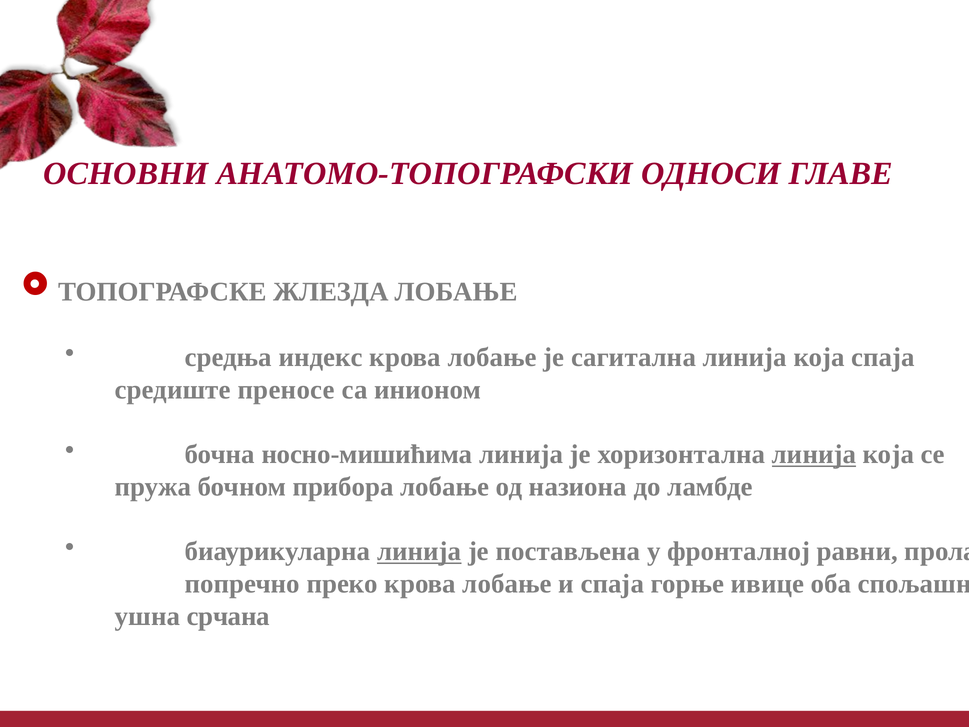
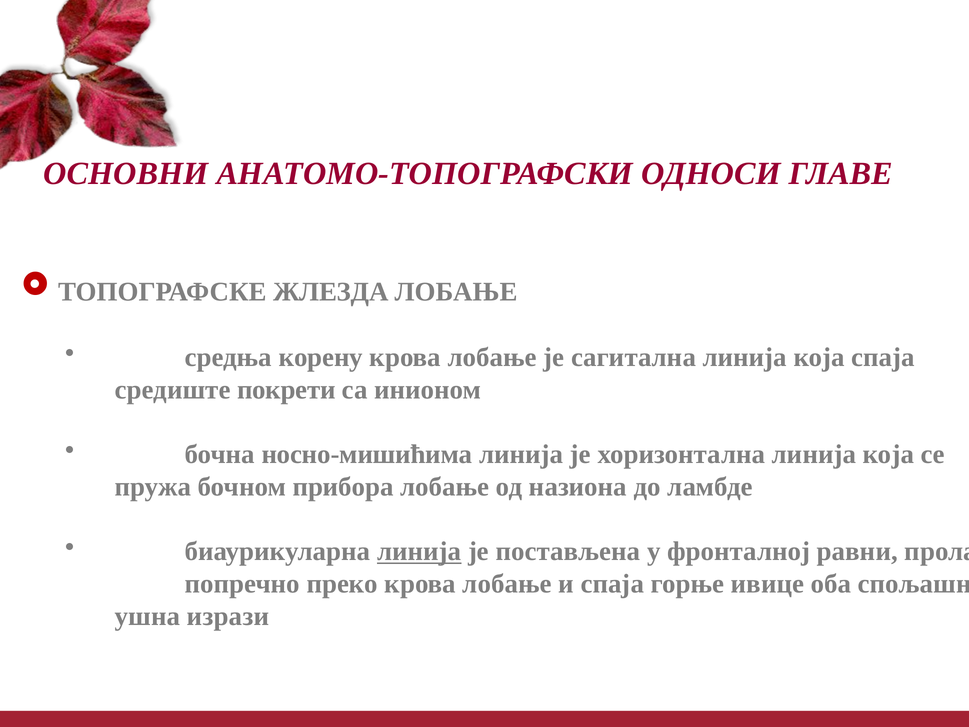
индекс: индекс -> корену (321, 357)
преносе: преносе -> покрети (286, 390)
линија underline: present -> none (814, 454)
срчана: срчана -> изрази (228, 616)
